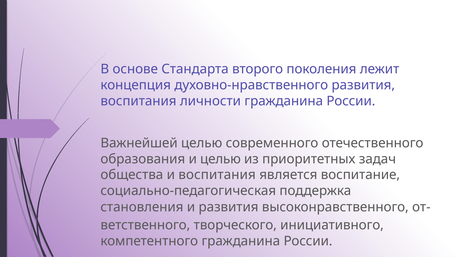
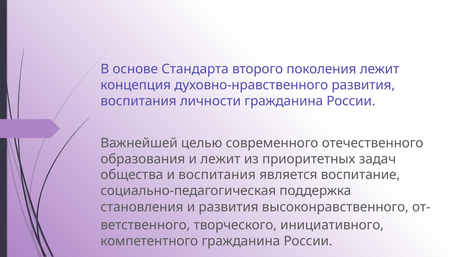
и целью: целью -> лежит (220, 159)
